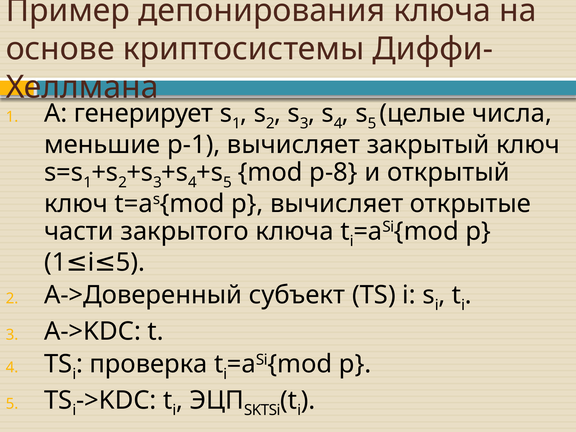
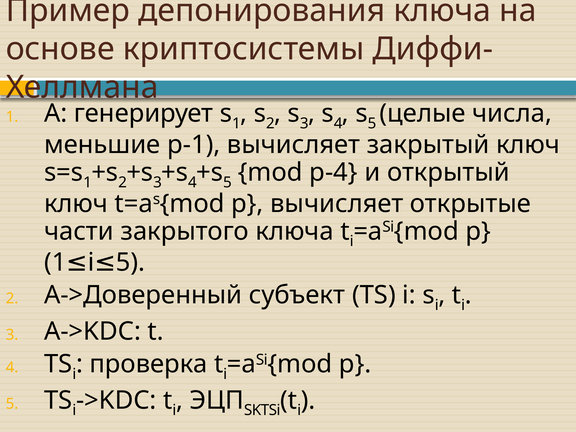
p-8: p-8 -> p-4 (334, 172)
